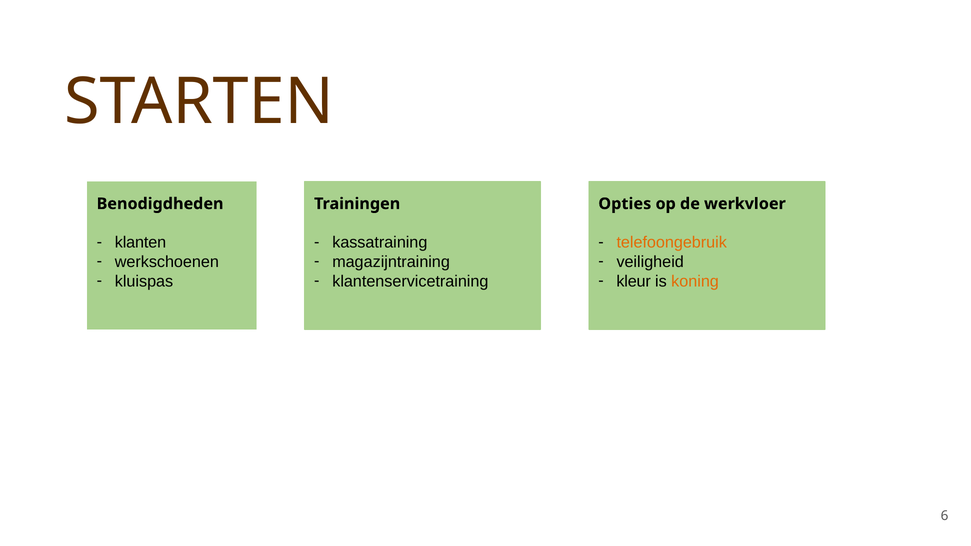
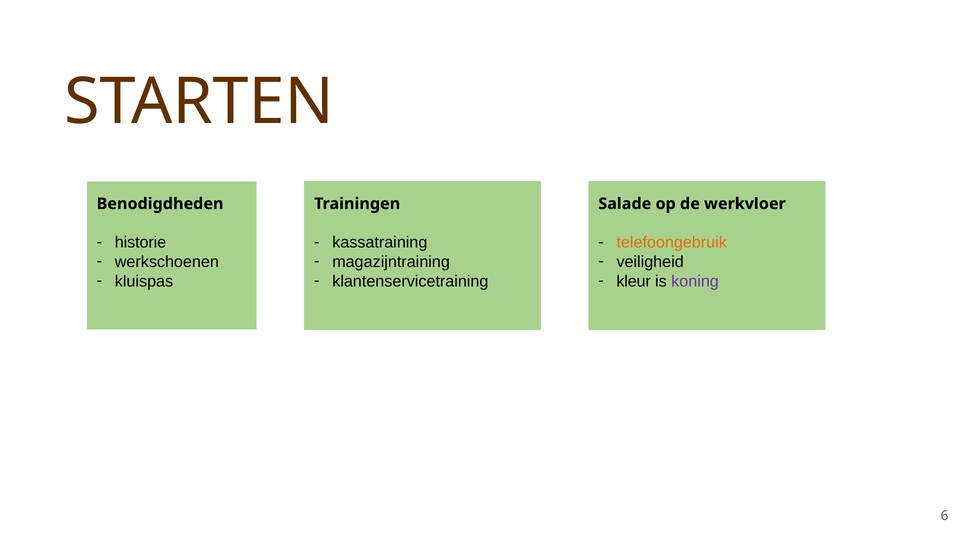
Opties: Opties -> Salade (625, 204)
klanten: klanten -> historie (140, 243)
koning colour: orange -> purple (695, 282)
